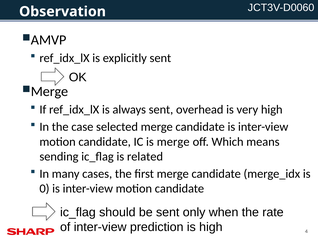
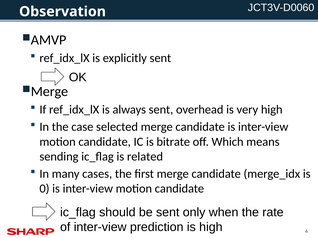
is merge: merge -> bitrate (173, 142)
